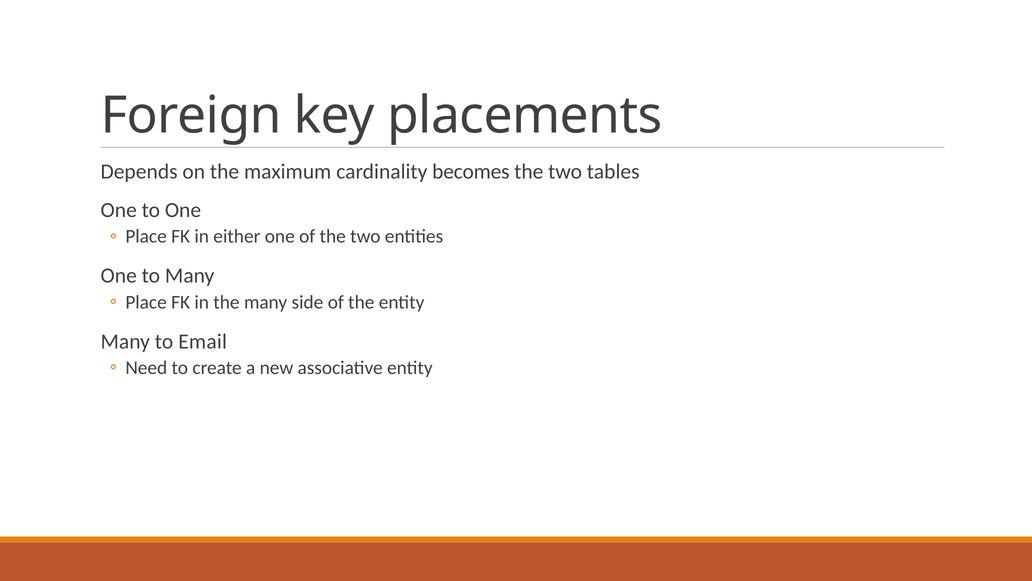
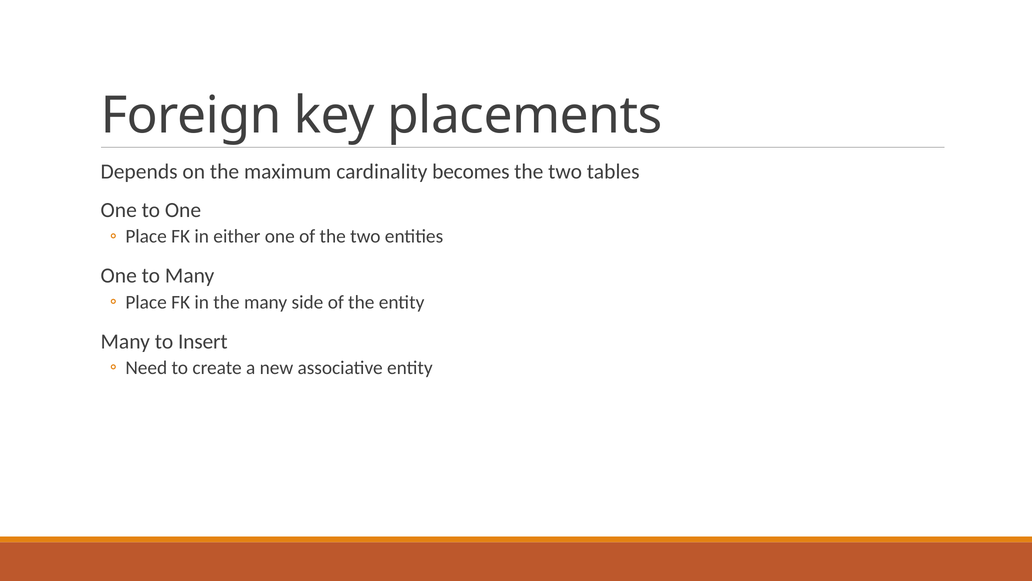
Email: Email -> Insert (203, 341)
